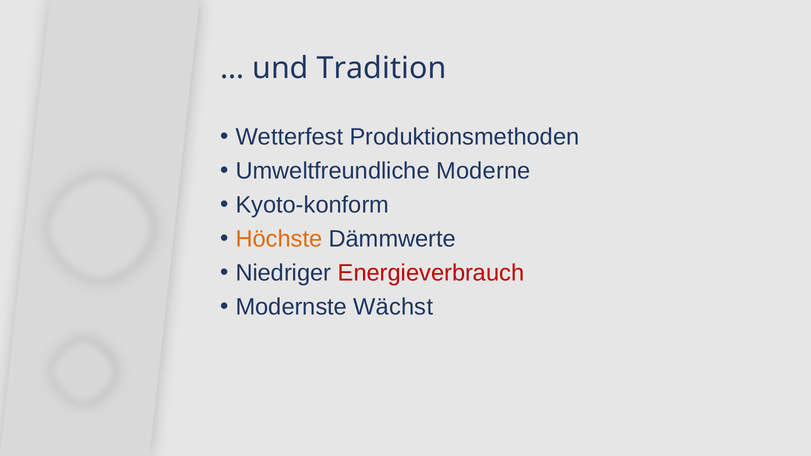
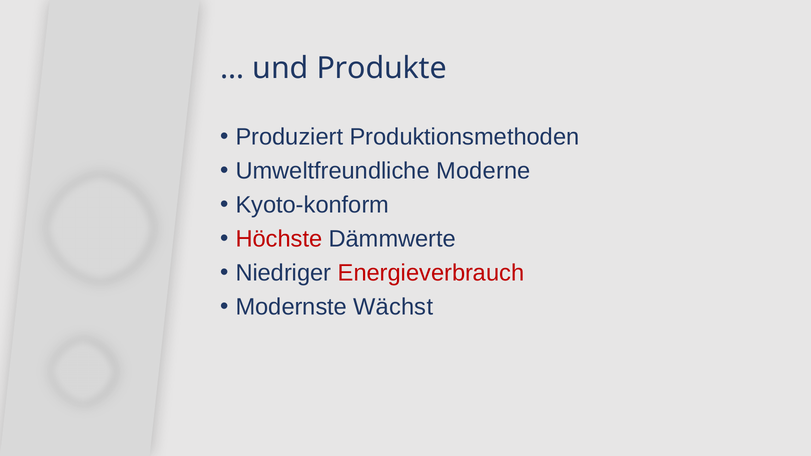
Tradition: Tradition -> Produkte (382, 68)
Wetterfest: Wetterfest -> Produziert (289, 137)
Höchste colour: orange -> red (279, 239)
